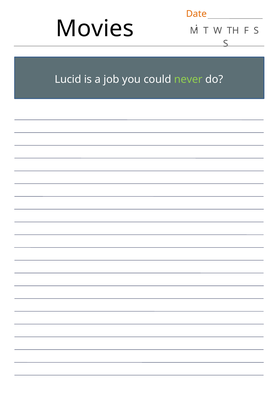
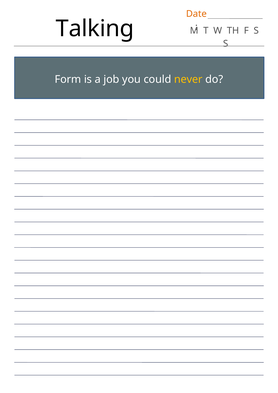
Movies: Movies -> Talking (95, 29)
Lucid: Lucid -> Form (68, 79)
never colour: light green -> yellow (188, 79)
